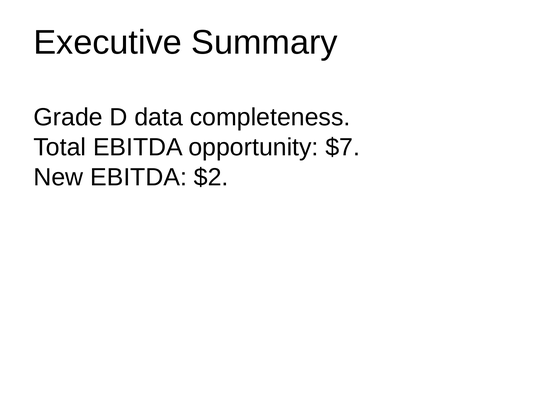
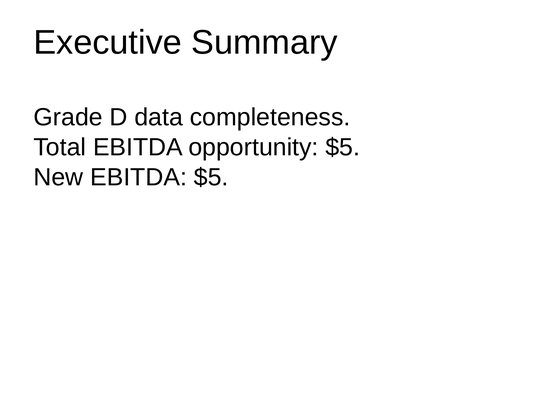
opportunity $7: $7 -> $5 (343, 147)
EBITDA $2: $2 -> $5 (211, 177)
